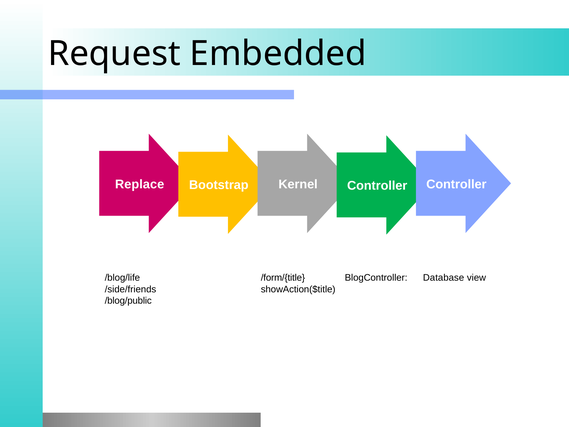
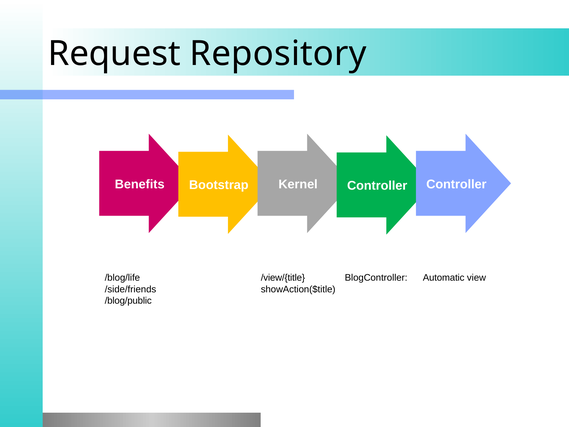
Embedded: Embedded -> Repository (278, 53)
Replace: Replace -> Benefits (140, 184)
/form/{title: /form/{title -> /view/{title (283, 278)
Database: Database -> Automatic (444, 278)
